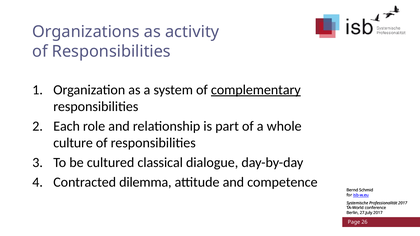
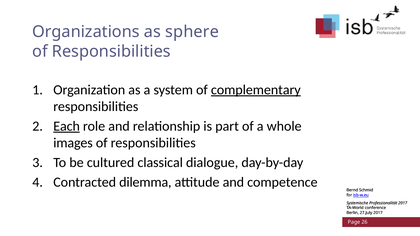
activity: activity -> sphere (192, 32)
Each underline: none -> present (67, 126)
culture: culture -> images (73, 143)
